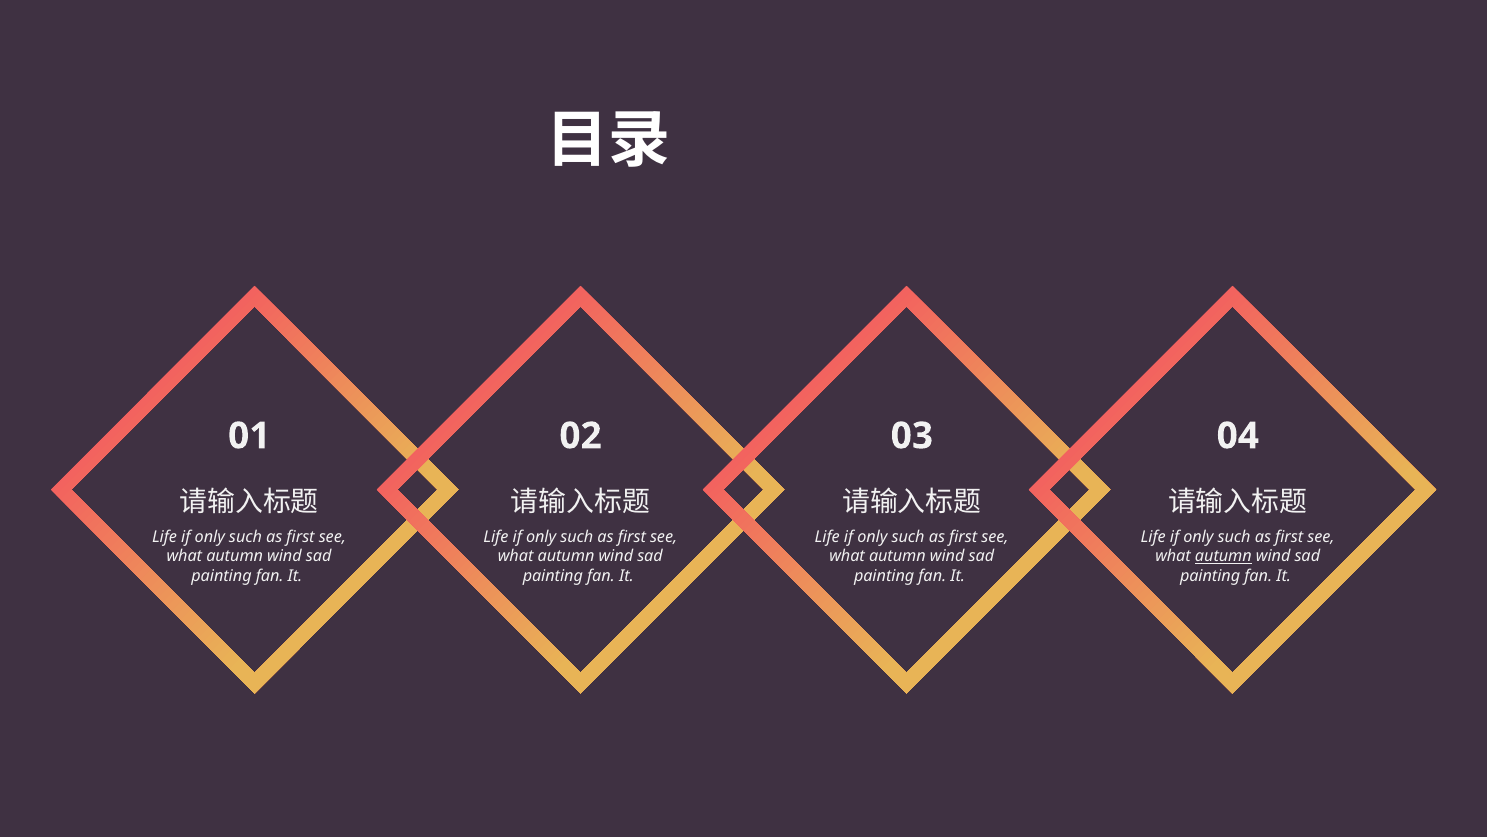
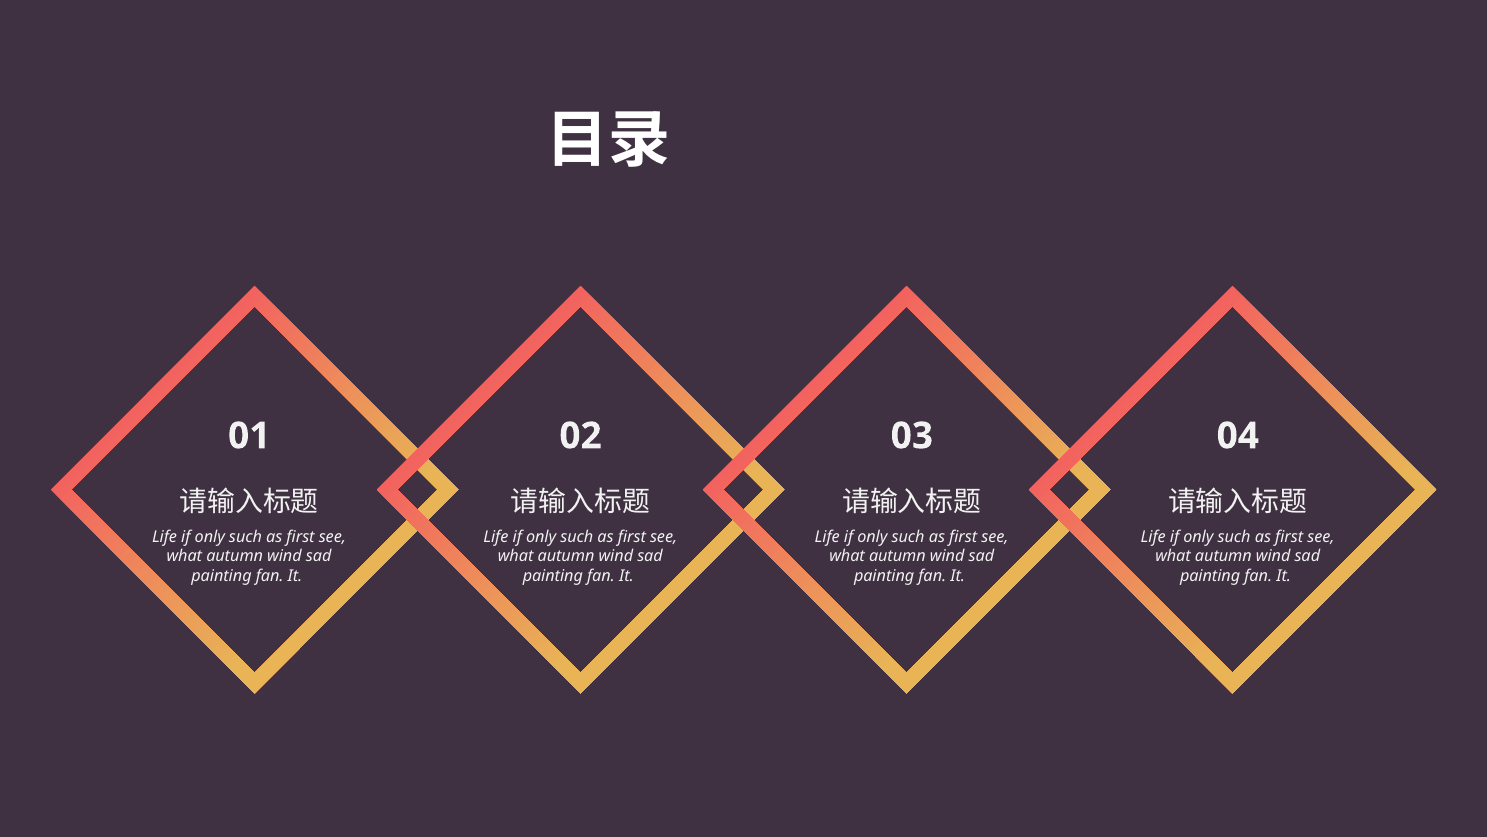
autumn underline: present -> none (1223, 556)
